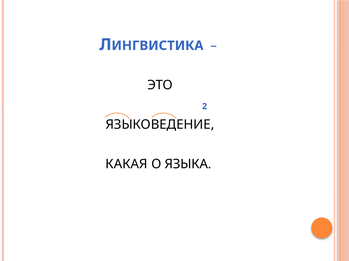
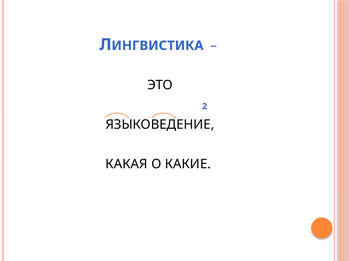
ЯЗЫКА: ЯЗЫКА -> КАКИЕ (188, 164)
